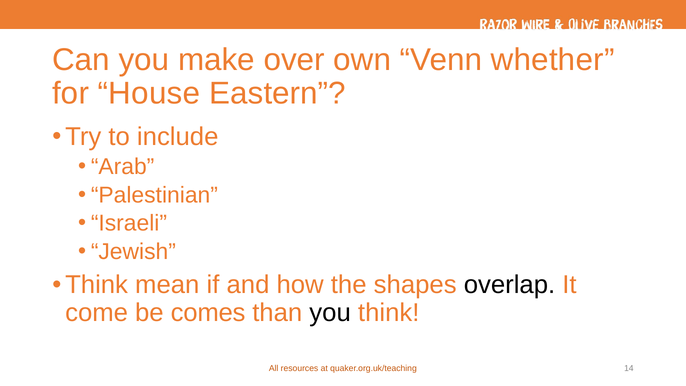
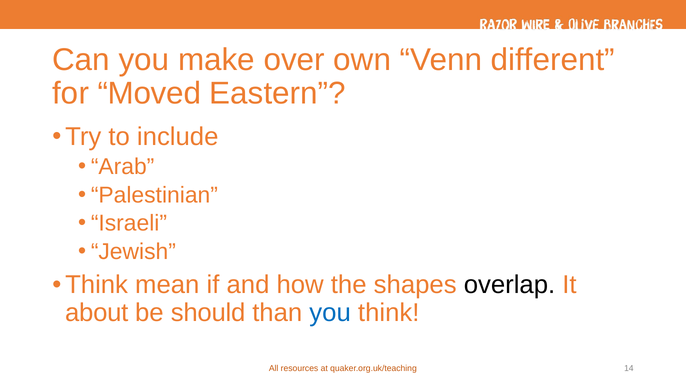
whether: whether -> different (553, 60)
House: House -> Moved (149, 94)
come: come -> about (97, 313)
comes: comes -> should (208, 313)
you colour: black -> blue (330, 313)
